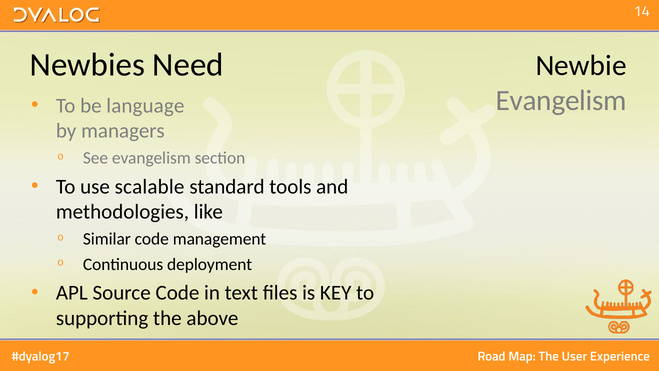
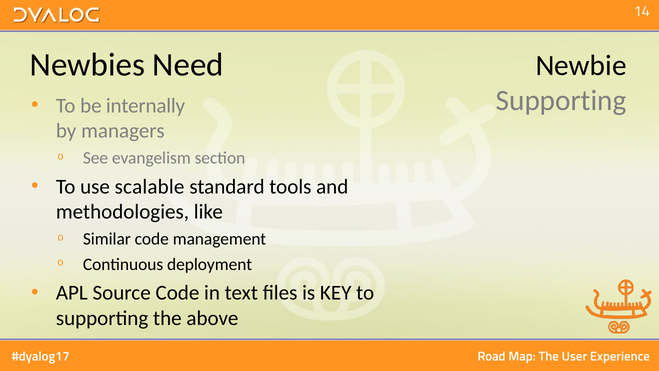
Evangelism: Evangelism -> Supporting (561, 101)
language: language -> internally (145, 106)
